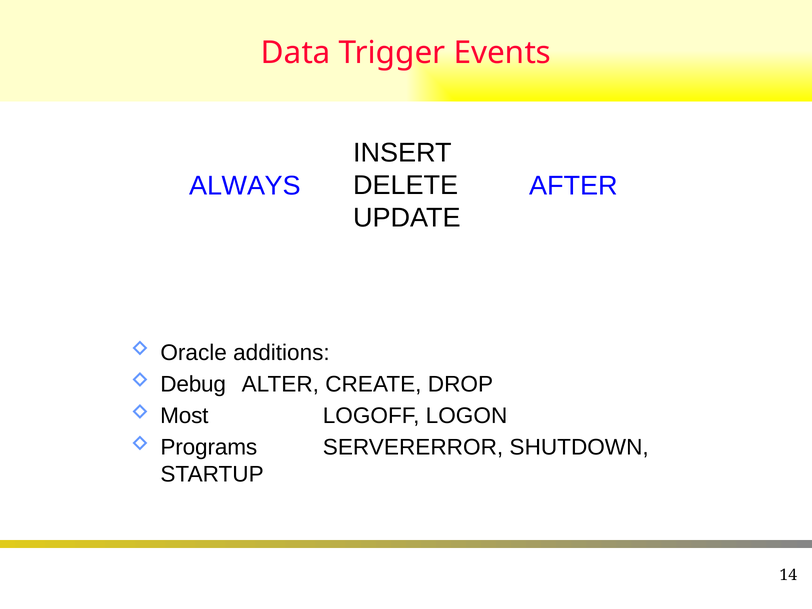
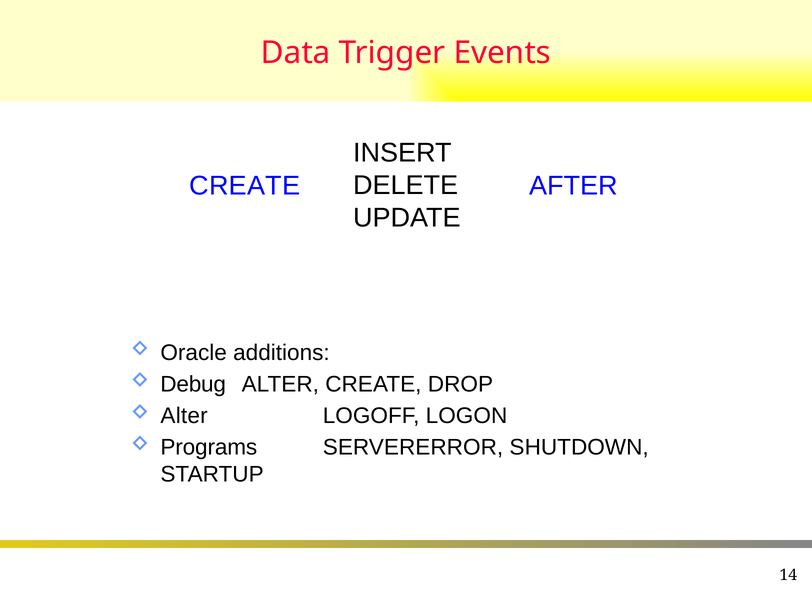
ALWAYS: ALWAYS -> CREATE (245, 186)
Most: Most -> Alter (184, 416)
